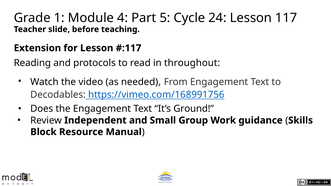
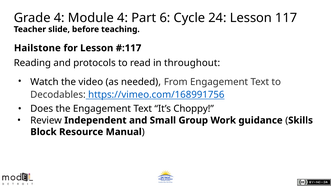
Grade 1: 1 -> 4 (59, 18)
5: 5 -> 6 (165, 18)
Extension: Extension -> Hailstone (37, 48)
Ground: Ground -> Choppy (194, 109)
